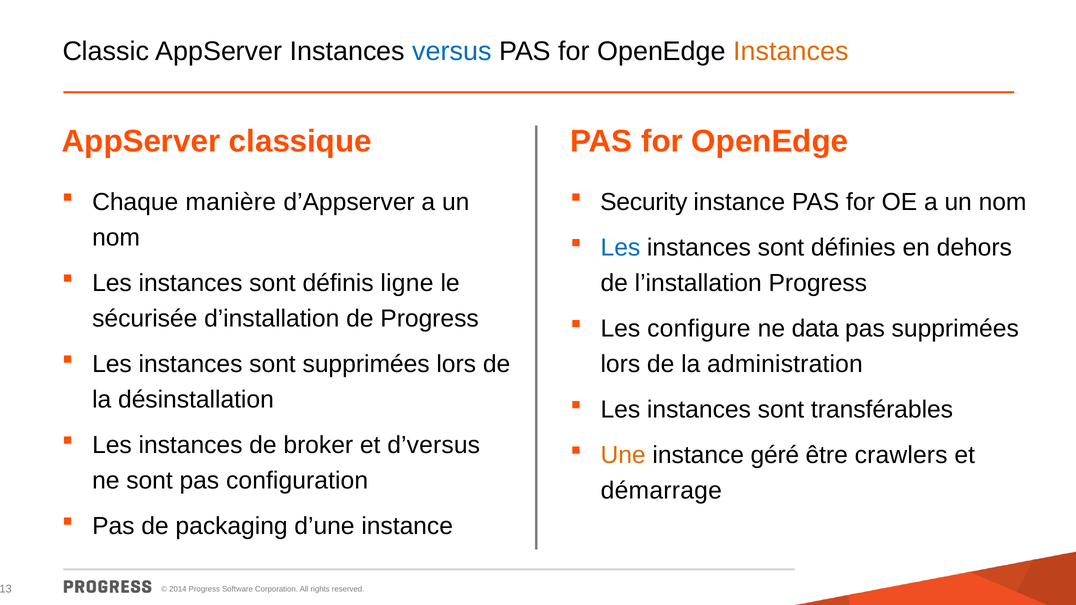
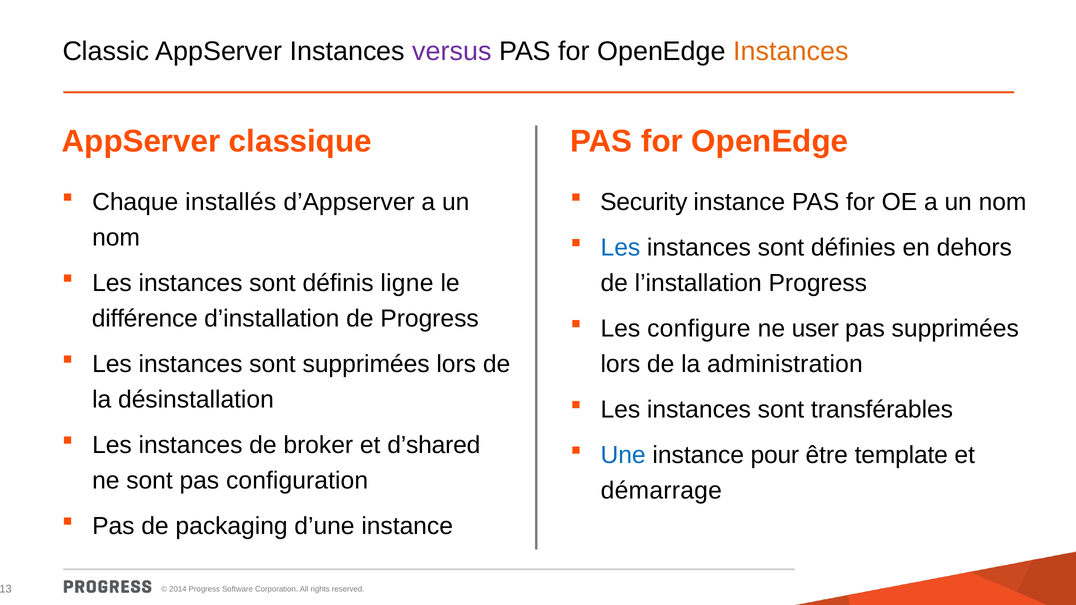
versus colour: blue -> purple (452, 51)
manière: manière -> installés (231, 202)
sécurisée: sécurisée -> différence (145, 319)
data: data -> user (815, 329)
d’versus: d’versus -> d’shared (434, 446)
Une colour: orange -> blue (623, 456)
géré: géré -> pour (775, 456)
crawlers: crawlers -> template (901, 456)
